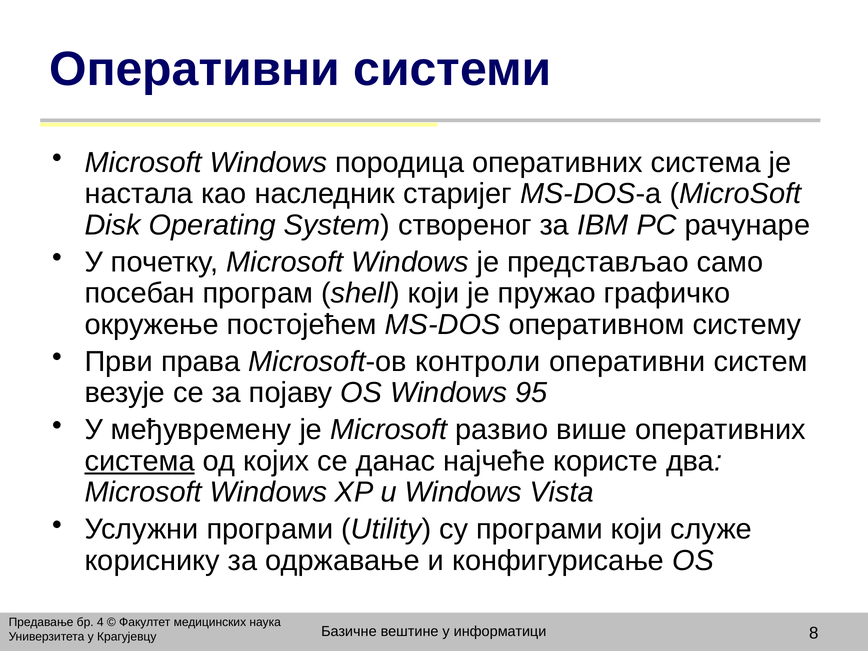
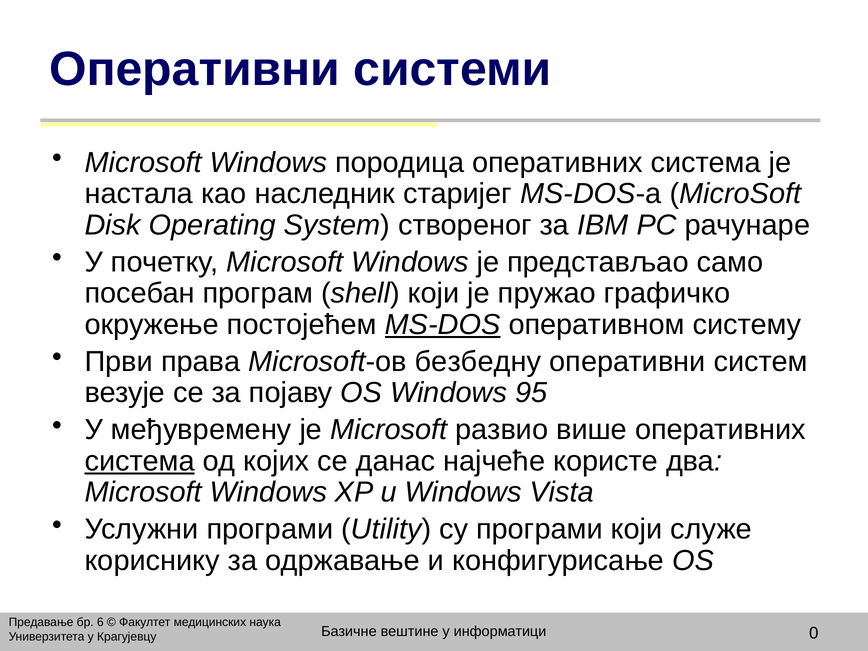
MS-DOS underline: none -> present (443, 325)
контроли: контроли -> безбедну (478, 362)
4: 4 -> 6 (100, 622)
8: 8 -> 0 (814, 633)
